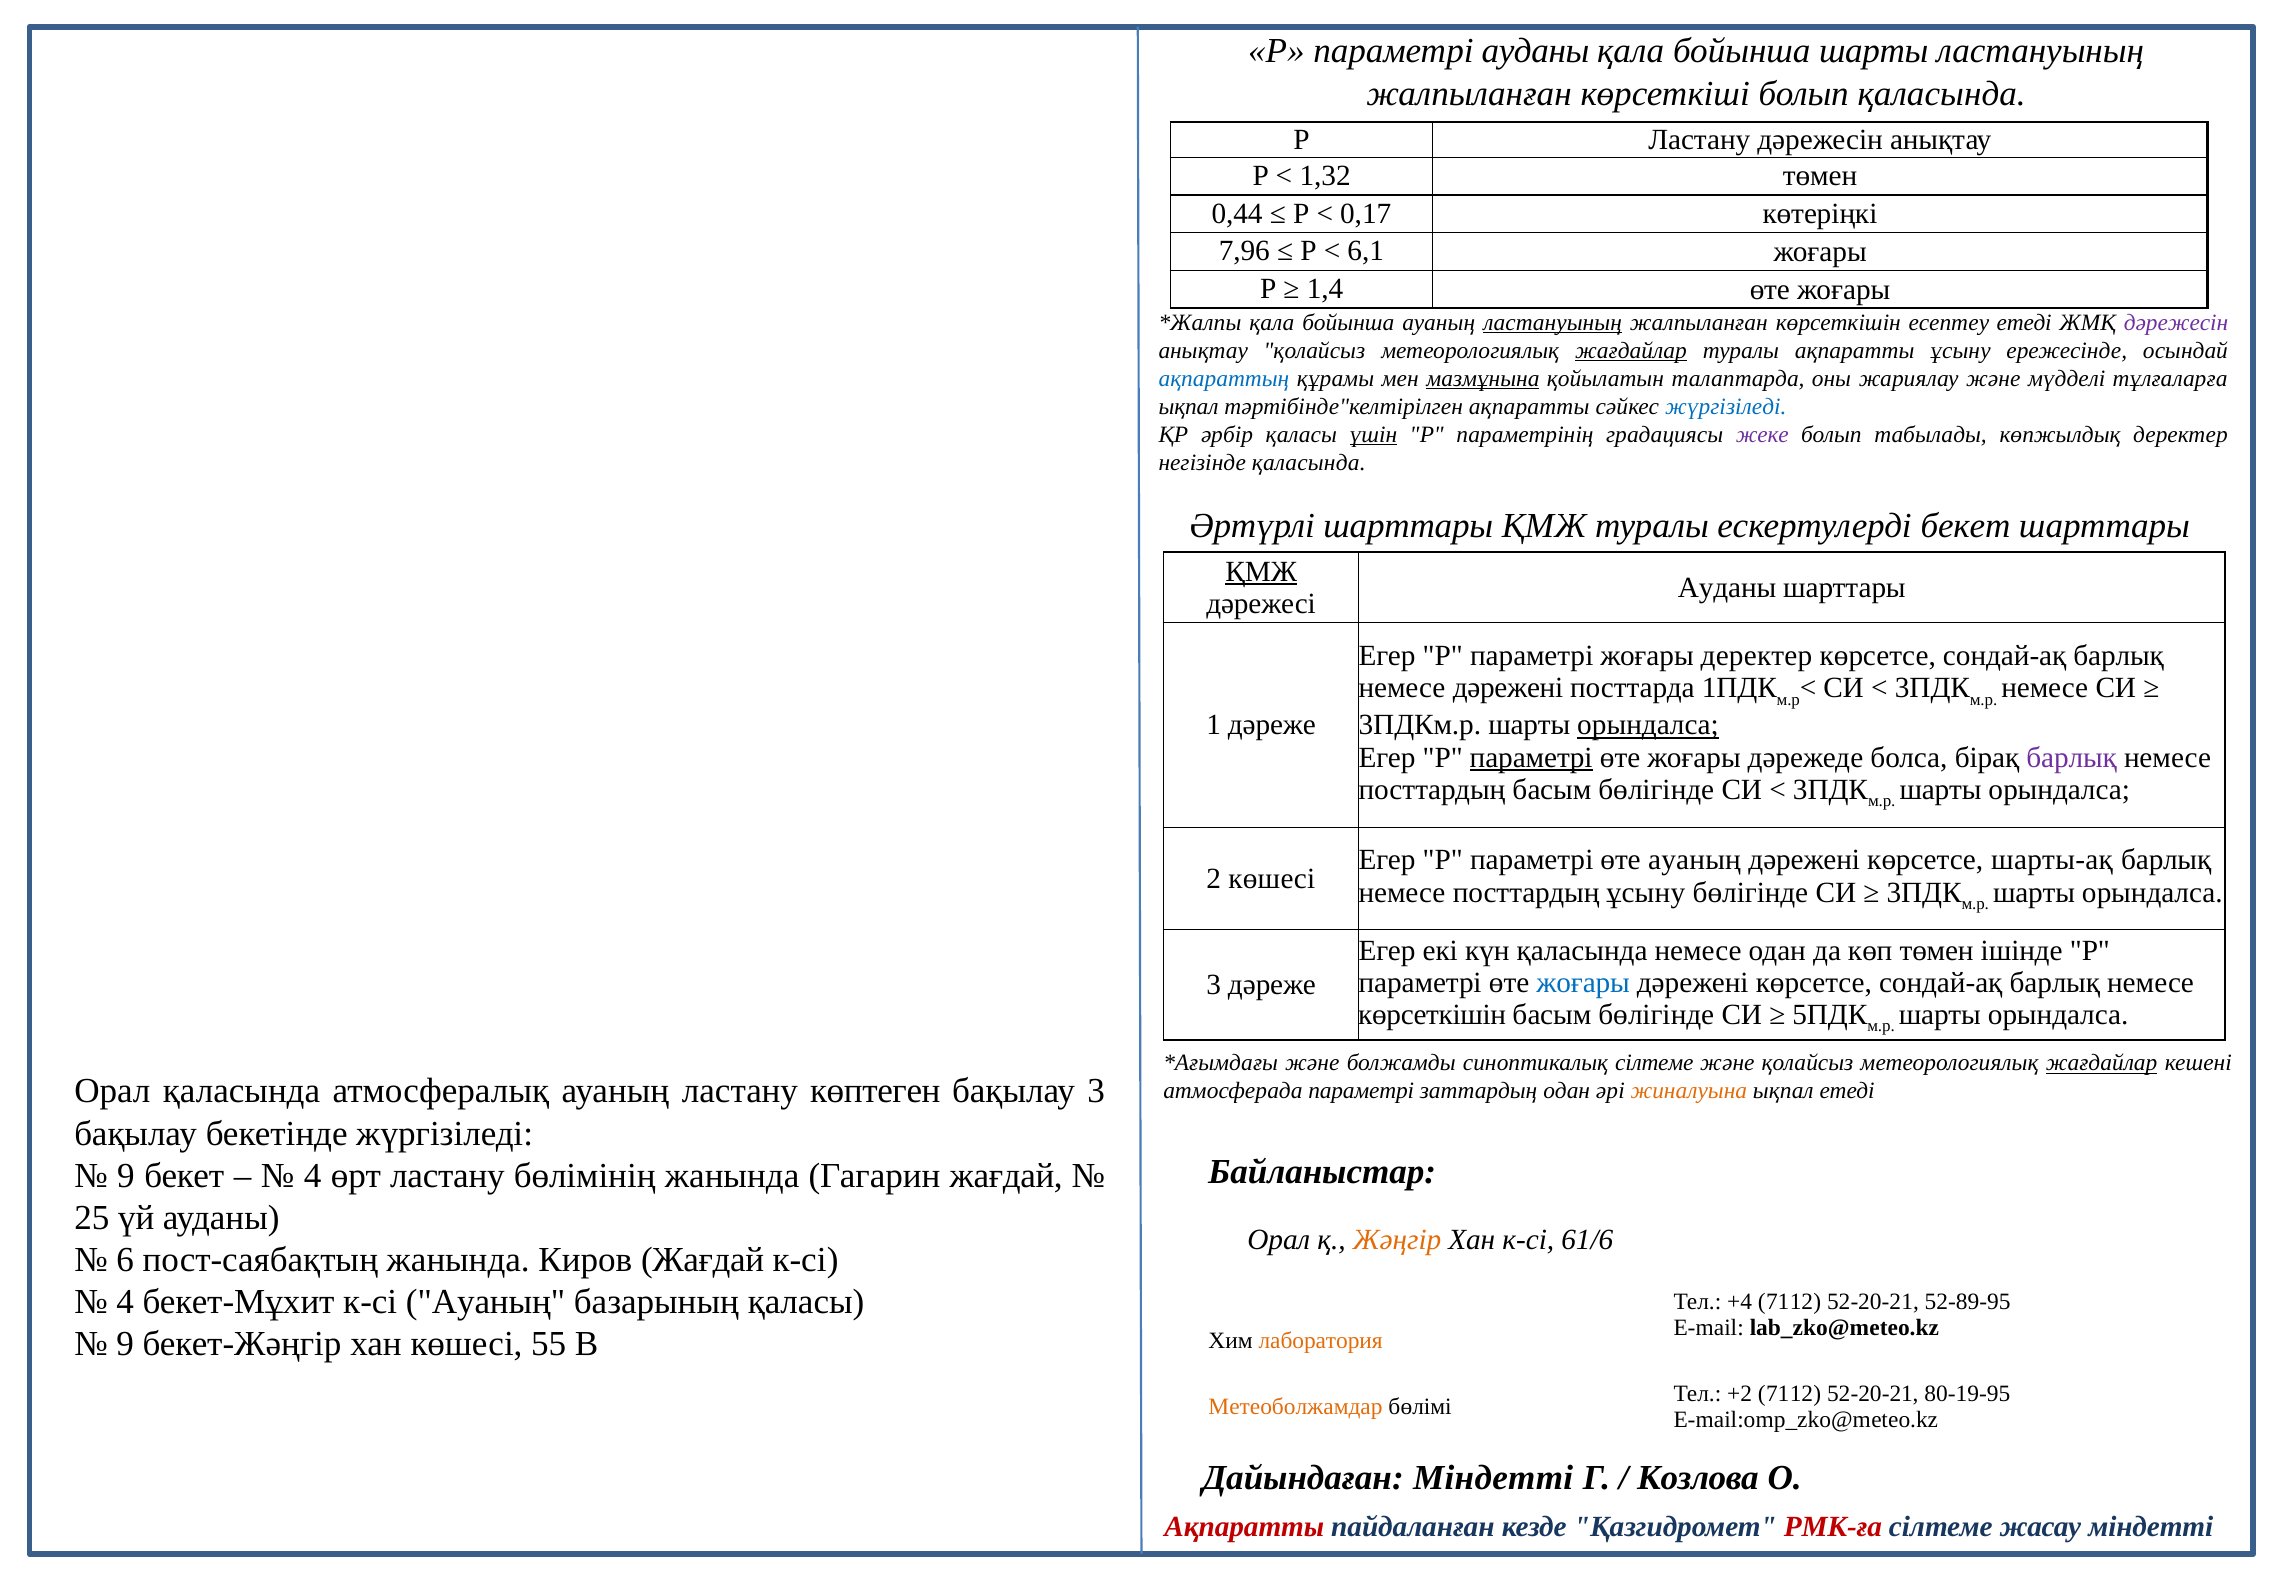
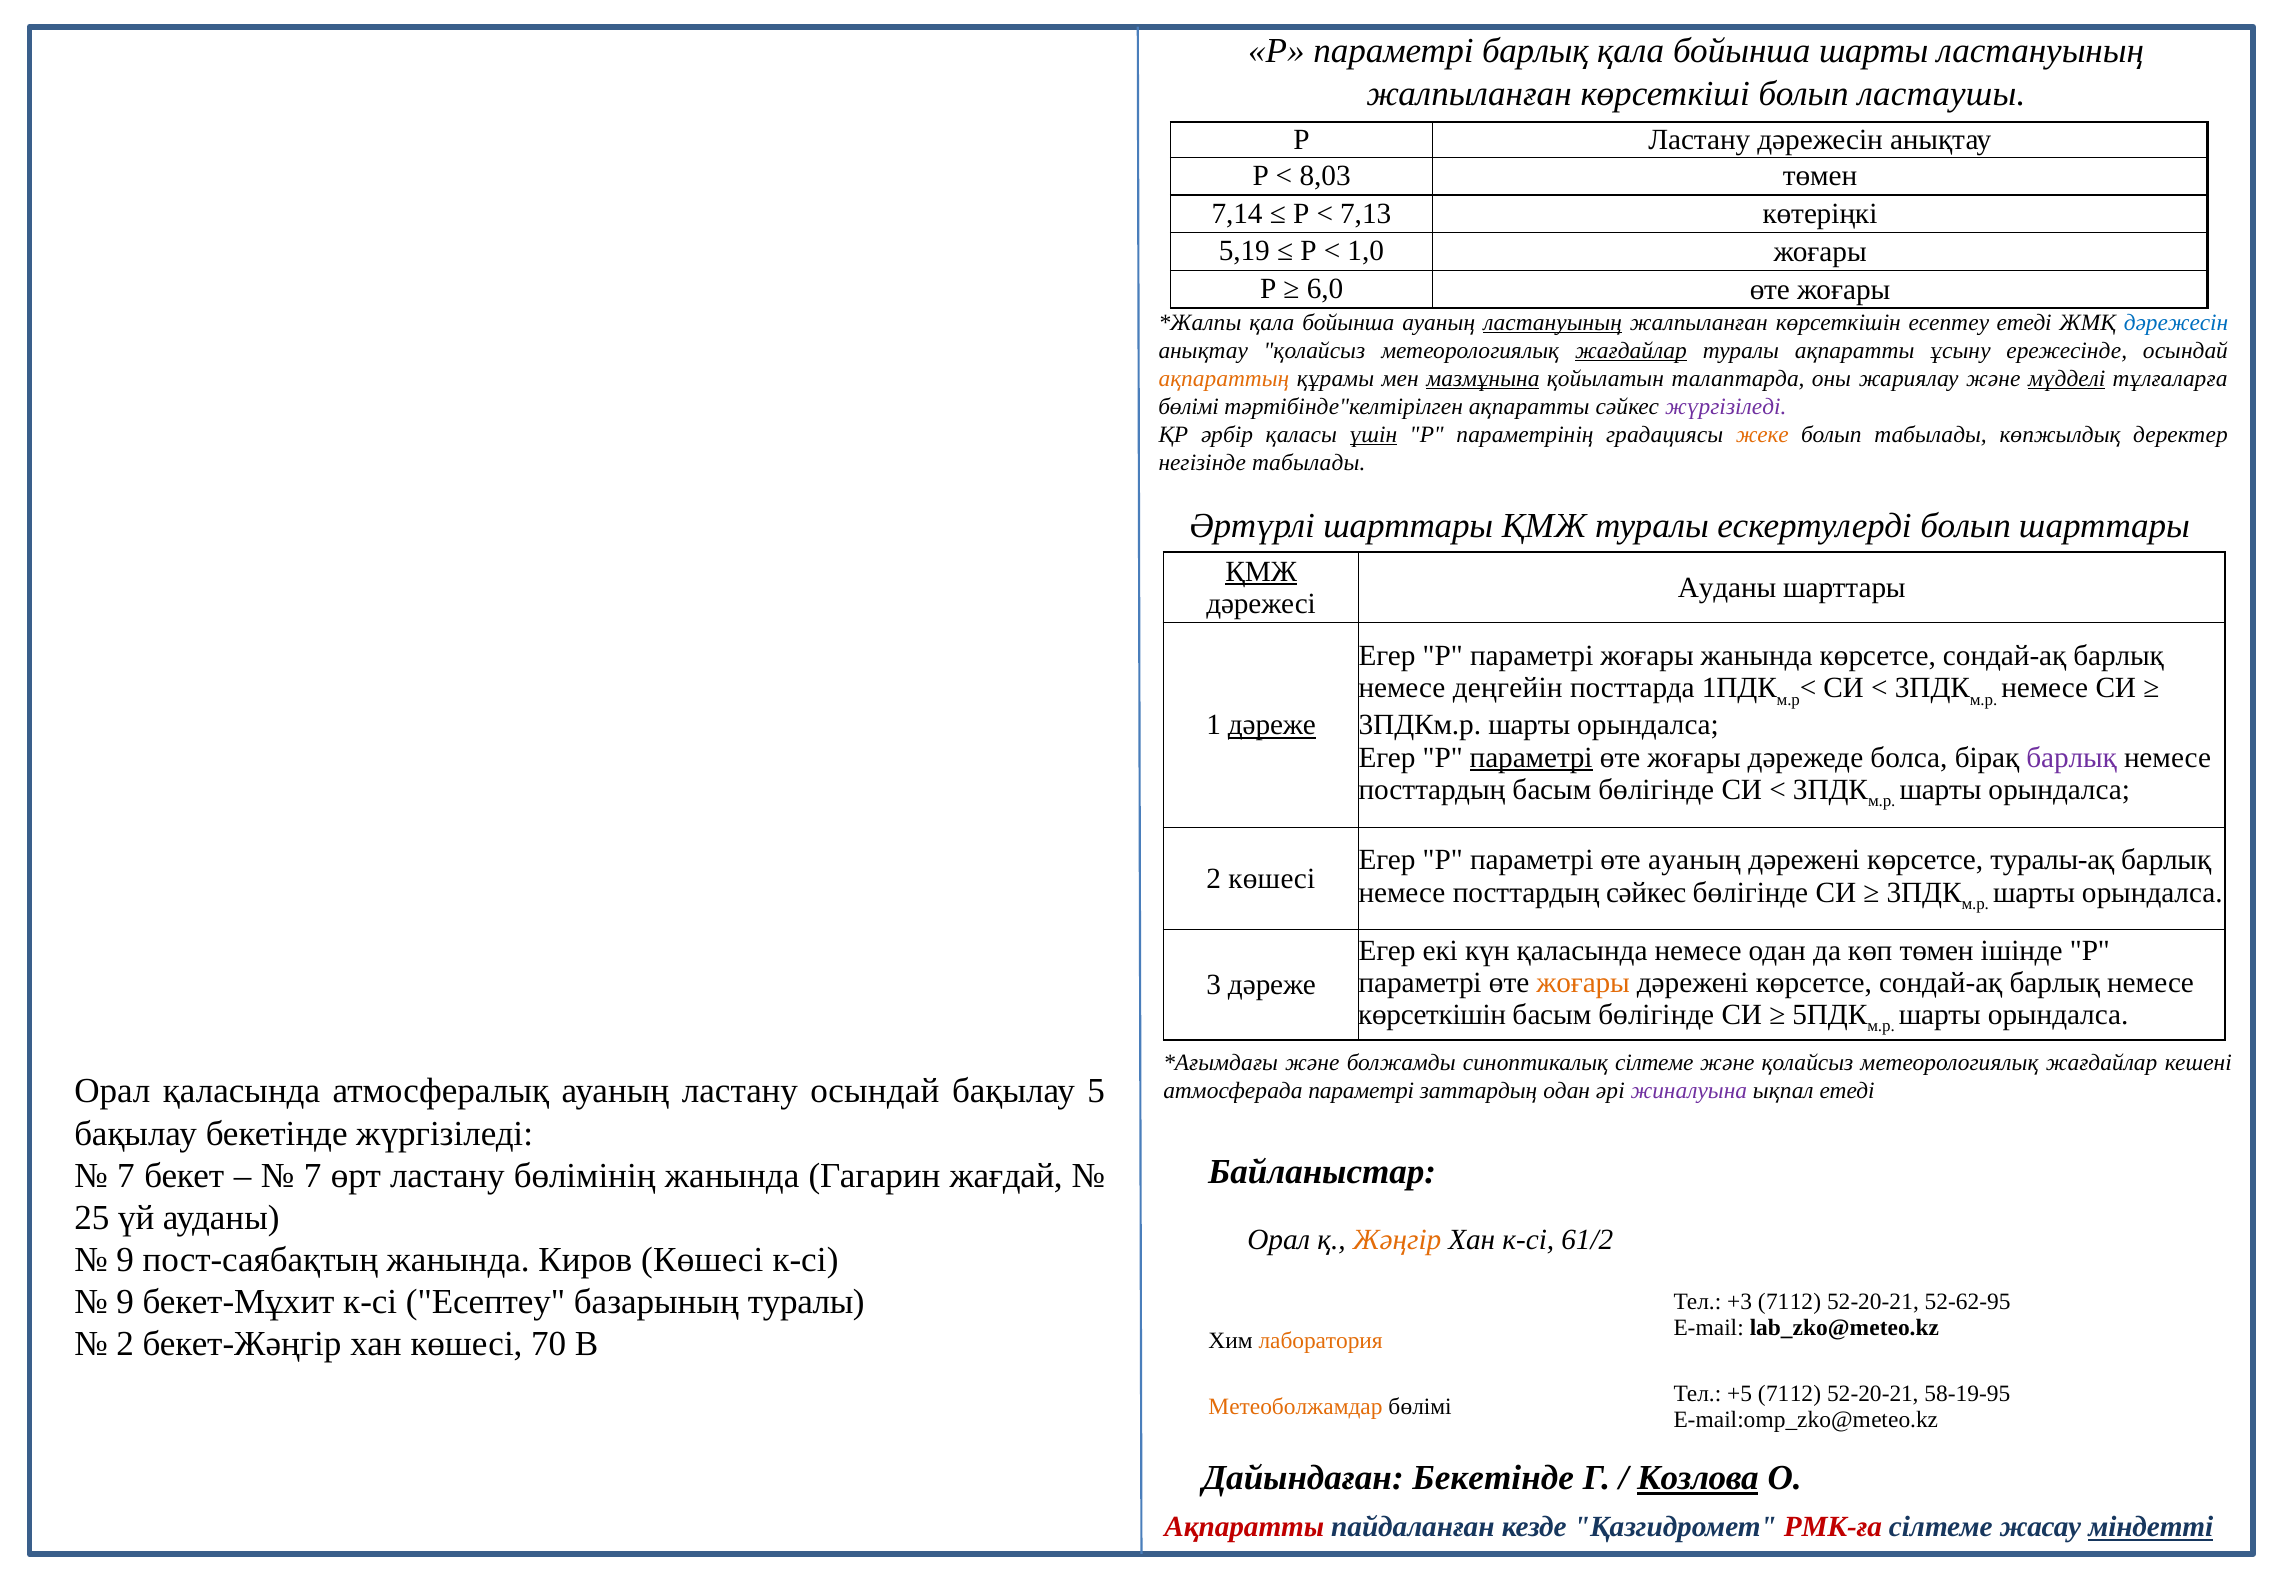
параметрі ауданы: ауданы -> барлық (1535, 51)
болып қаласында: қаласында -> ластаушы (1942, 93)
1,32: 1,32 -> 8,03 (1325, 176)
0,44: 0,44 -> 7,14 (1237, 214)
0,17: 0,17 -> 7,13 (1366, 214)
7,96: 7,96 -> 5,19 (1244, 251)
6,1: 6,1 -> 1,0 (1366, 251)
1,4: 1,4 -> 6,0 (1325, 289)
дәрежесін colour: purple -> blue (2176, 322)
ақпараттың colour: blue -> orange (1224, 378)
мүдделі underline: none -> present (2067, 378)
ықпал: ықпал -> бөлімі (1189, 406)
жүргізіледі colour: blue -> purple (1726, 406)
жеке colour: purple -> orange (1762, 434)
негізінде қаласында: қаласында -> табылады (1309, 463)
ескертулерді бекет: бекет -> болып (1966, 526)
жоғары деректер: деректер -> жанында (1757, 656)
немесе дәрежені: дәрежені -> деңгейін (1508, 688)
дәреже underline: none -> present (1272, 725)
орындалса underline: present -> none (1648, 725)
шарты-ақ: шарты-ақ -> туралы-ақ (2052, 860)
посттардың ұсыну: ұсыну -> сәйкес (1646, 892)
жоғары colour: blue -> orange (1583, 982)
жағдайлар underline: present -> none (2102, 1063)
ластану көптеген: көптеген -> осындай (875, 1091)
бақылау 3: 3 -> 5 (1096, 1091)
жиналуына colour: orange -> purple (1689, 1091)
9: 9 -> 7 (126, 1175)
4: 4 -> 7 (313, 1175)
61/6: 61/6 -> 61/2 (1587, 1240)
6: 6 -> 9 (125, 1260)
Киров Жағдай: Жағдай -> Көшесі (702, 1260)
4: 4 -> 9 (125, 1302)
к-сі Ауаның: Ауаның -> Есептеу (486, 1302)
базарының қаласы: қаласы -> туралы (806, 1302)
+4: +4 -> +3 (1740, 1302)
52-89-95: 52-89-95 -> 52-62-95 (1968, 1302)
9: 9 -> 2 (125, 1344)
55: 55 -> 70 (549, 1344)
+2: +2 -> +5 (1740, 1393)
80-19-95: 80-19-95 -> 58-19-95 (1967, 1393)
Дайындаған Міндетті: Міндетті -> Бекетінде (1493, 1478)
Козлова underline: none -> present (1698, 1478)
міндетті underline: none -> present (2151, 1527)
